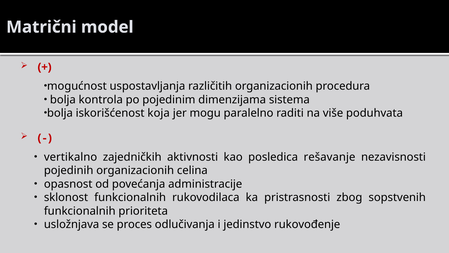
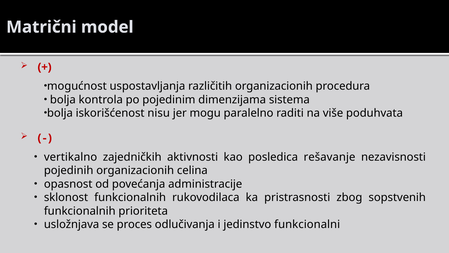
koja: koja -> nisu (159, 113)
rukovođenje: rukovođenje -> funkcionalni (307, 224)
